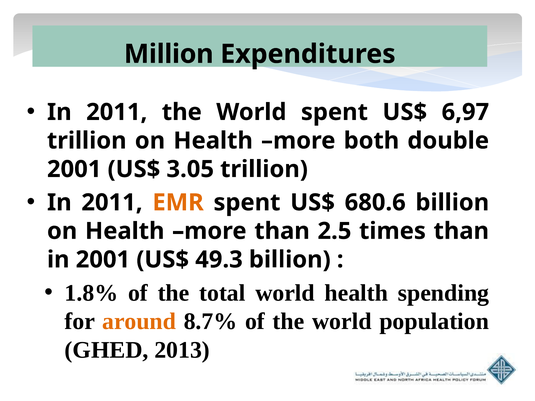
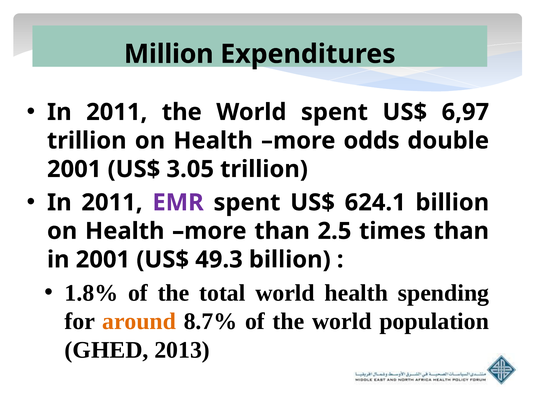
both: both -> odds (372, 141)
EMR colour: orange -> purple (178, 203)
680.6: 680.6 -> 624.1 (375, 203)
